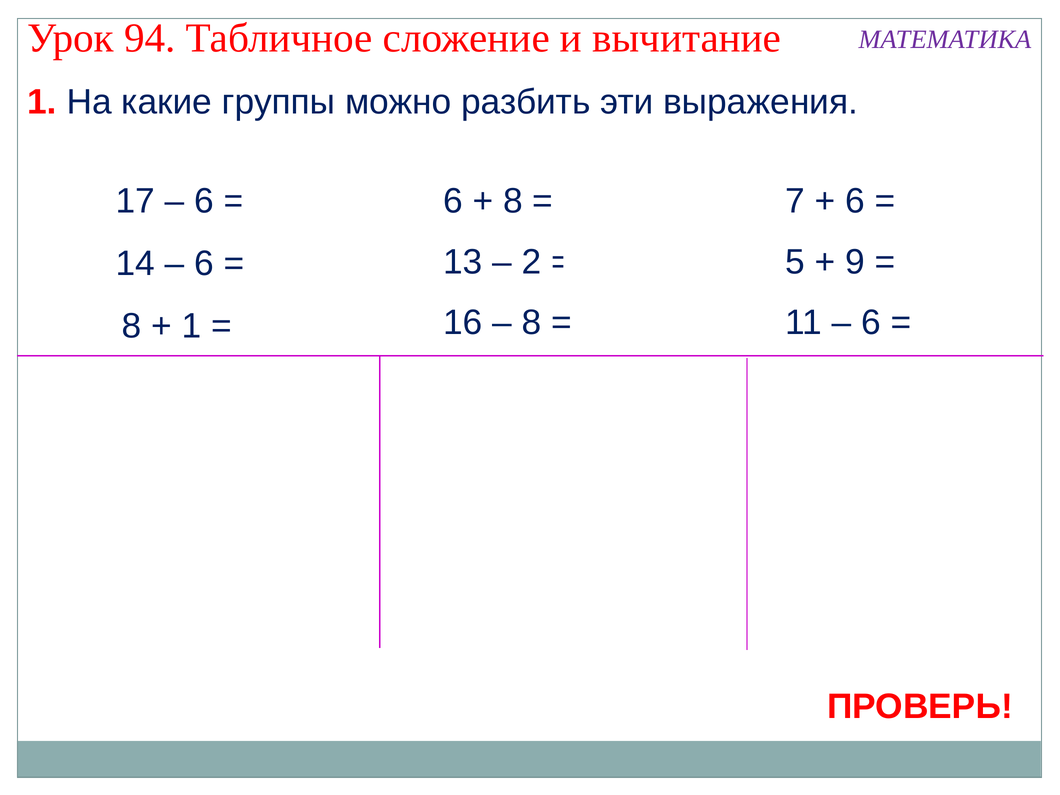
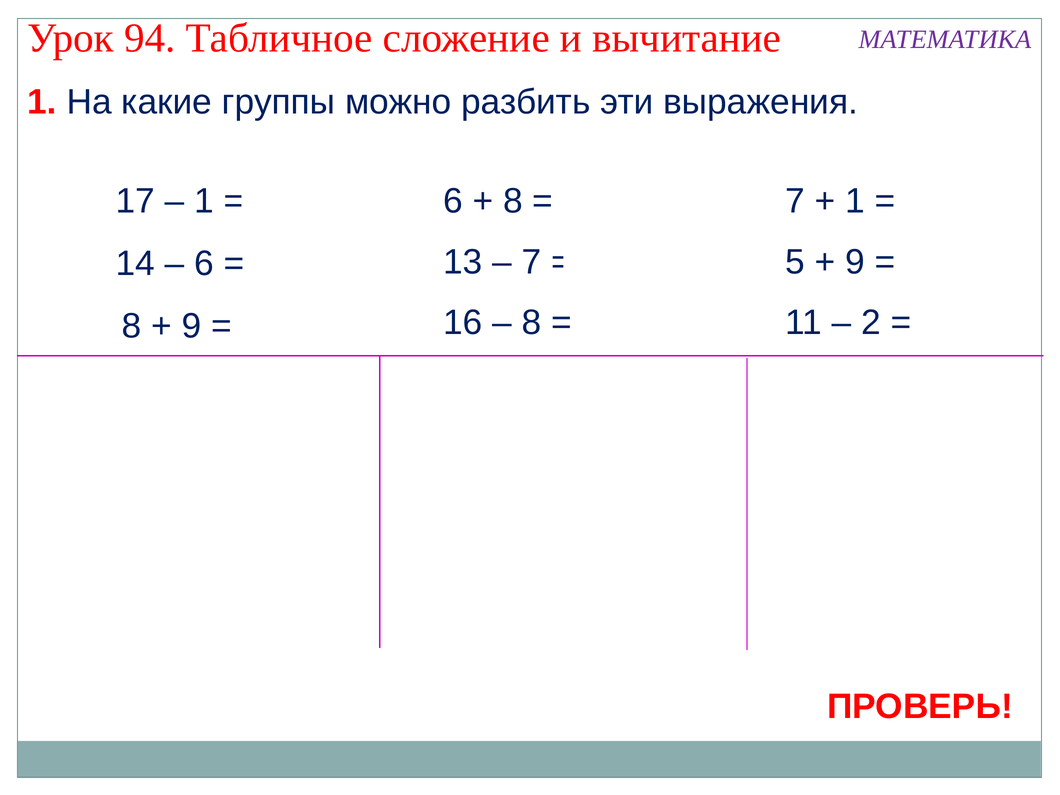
6: 6 -> 1 (204, 201)
6: 6 -> 1 (855, 201)
2: 2 -> 7 (531, 262)
6: 6 -> 2 (871, 323)
1: 1 -> 9 (192, 326)
